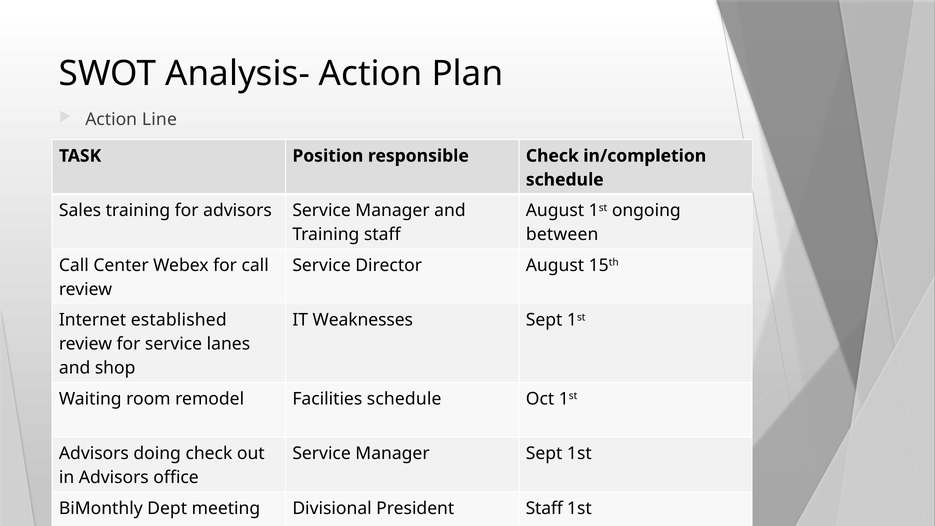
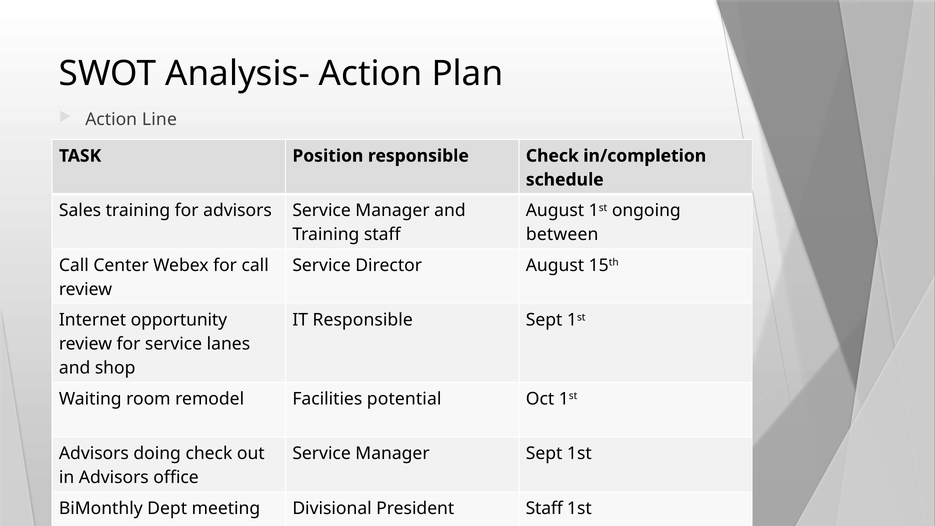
established: established -> opportunity (179, 320)
IT Weaknesses: Weaknesses -> Responsible (363, 320)
Facilities schedule: schedule -> potential (404, 399)
